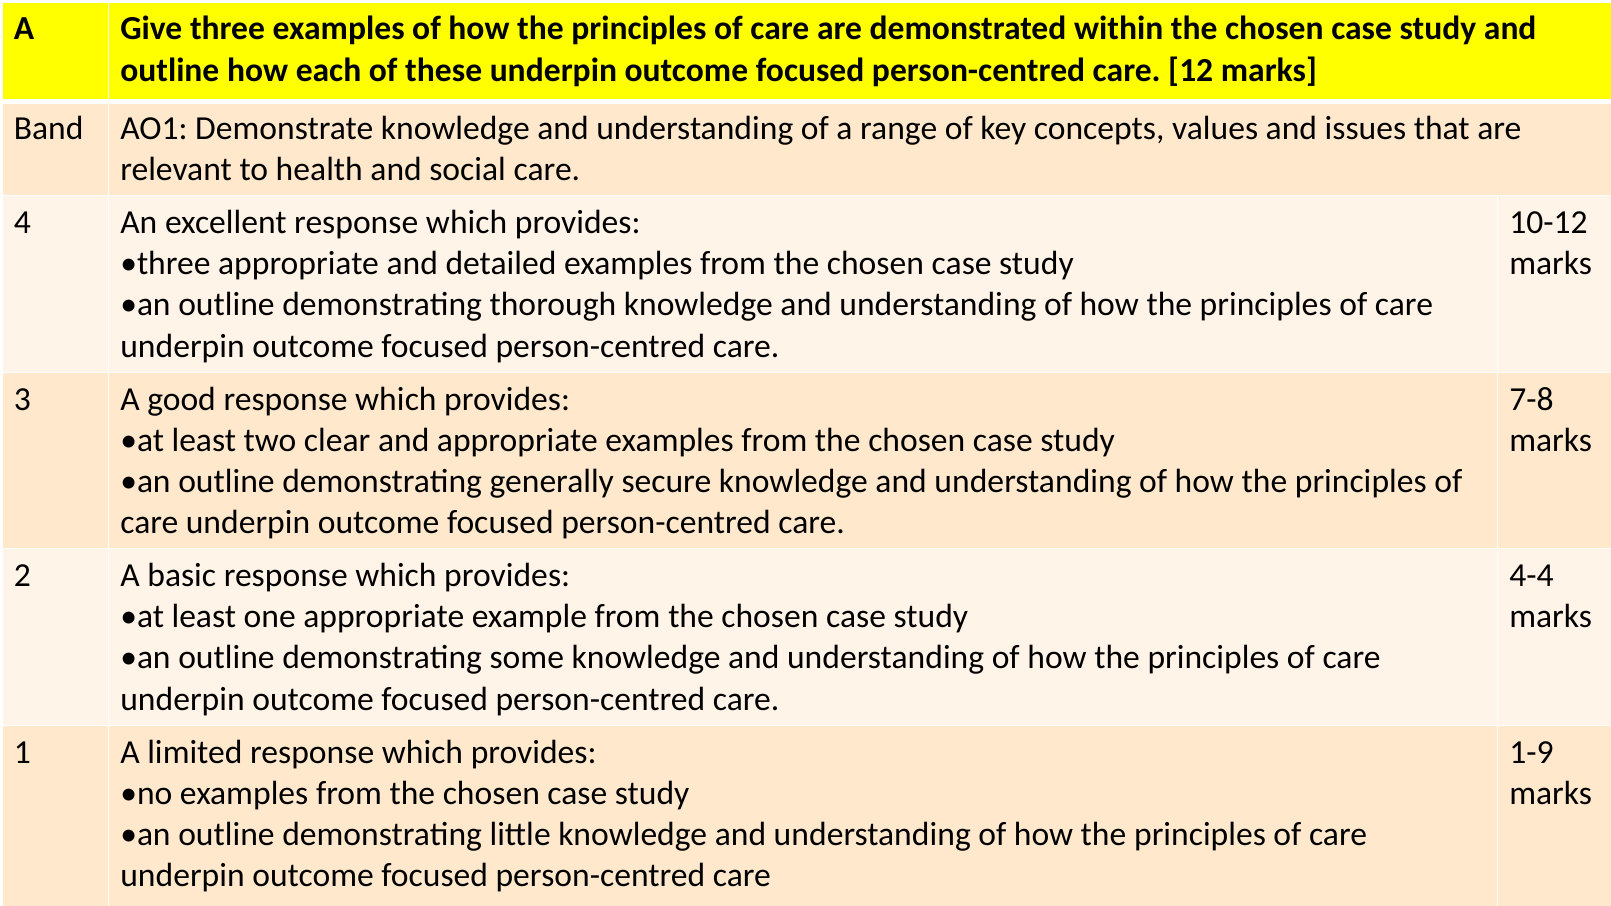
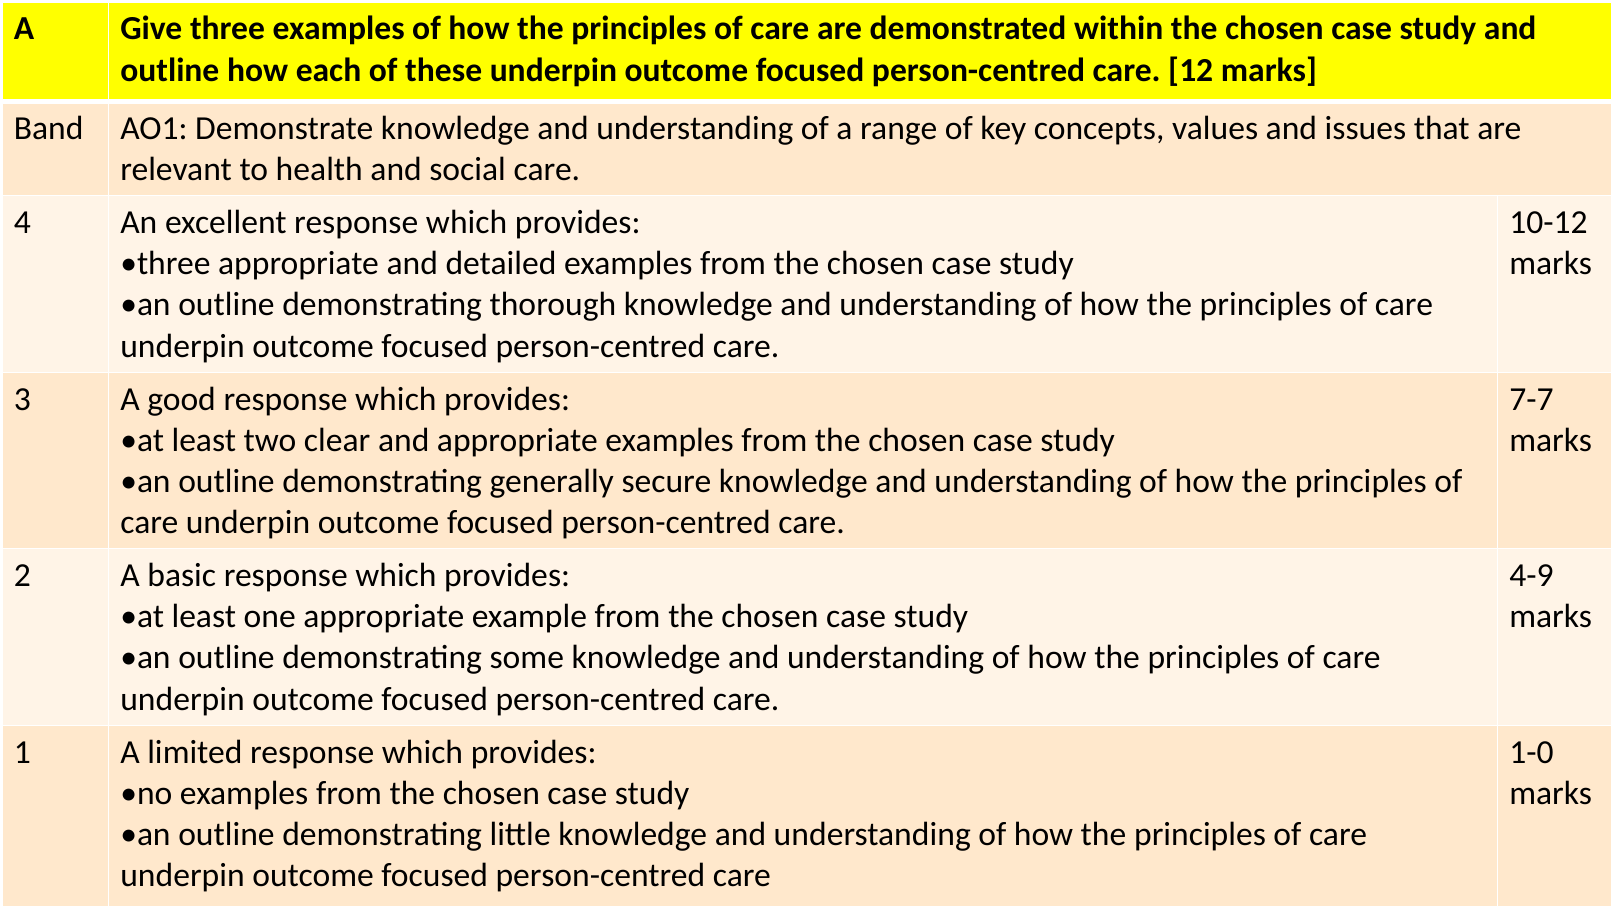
7-8: 7-8 -> 7-7 (1531, 399)
4-4: 4-4 -> 4-9 (1531, 576)
1-9: 1-9 -> 1-0 (1531, 752)
